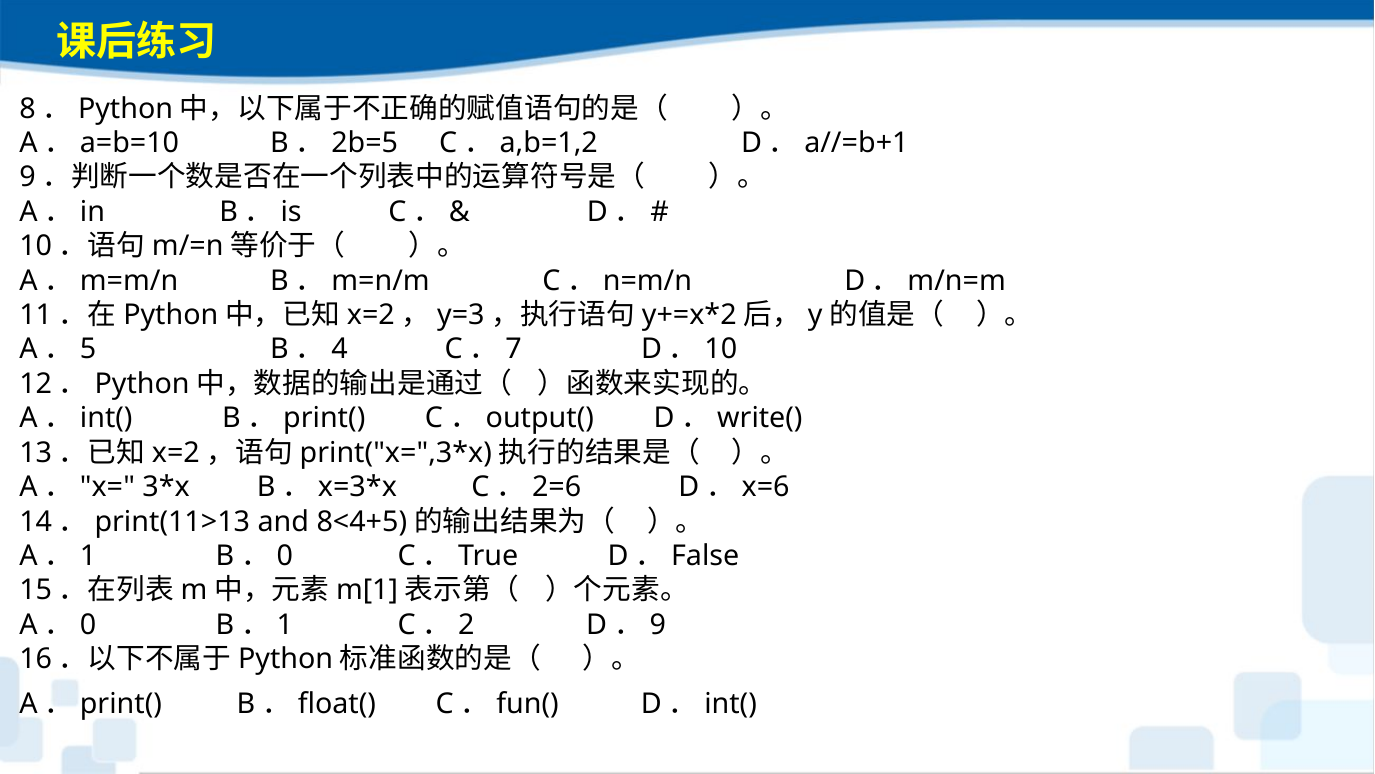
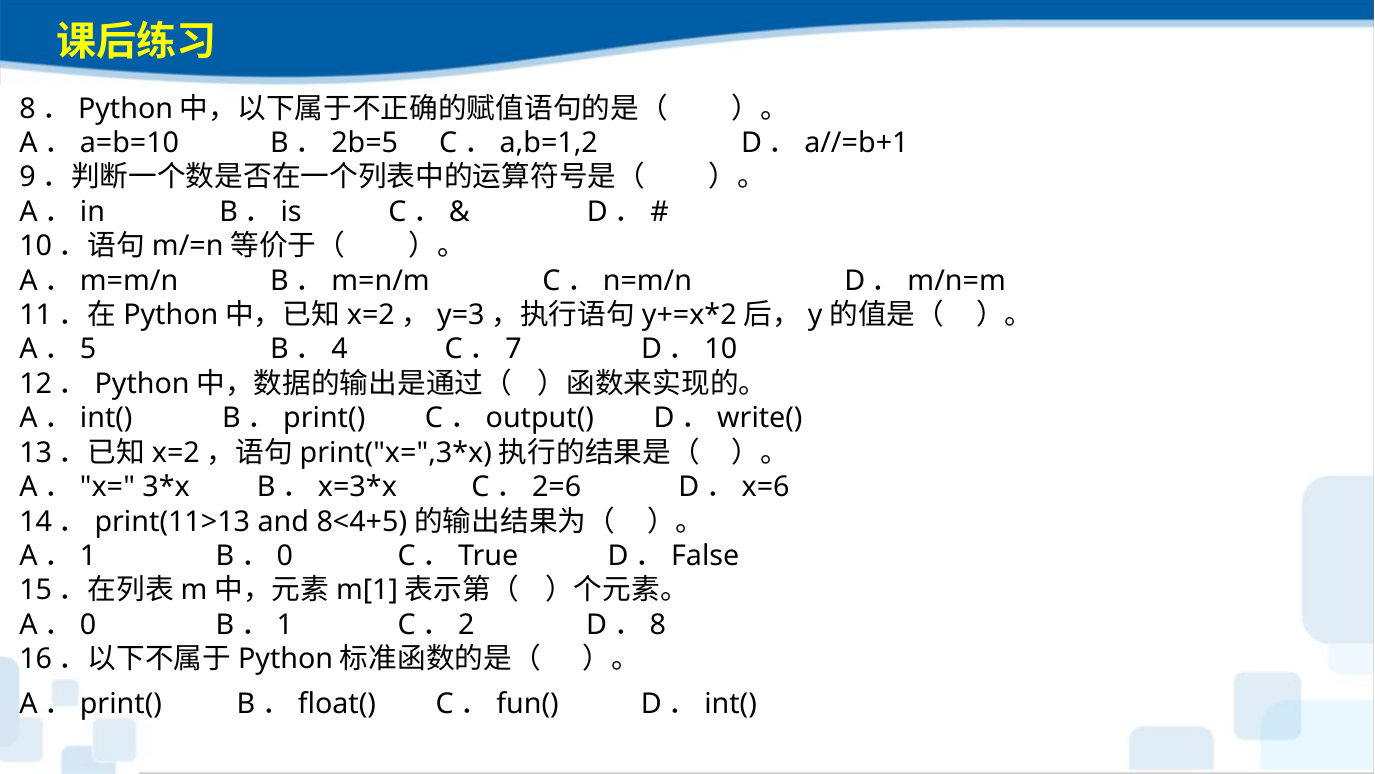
9: 9 -> 8 (658, 624)
